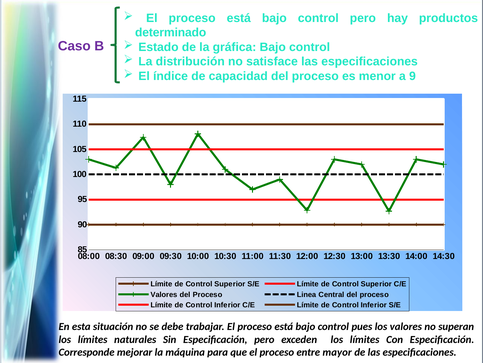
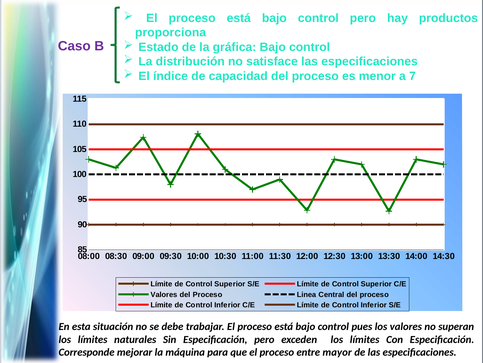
determinado: determinado -> proporciona (171, 32)
9: 9 -> 7 (412, 76)
